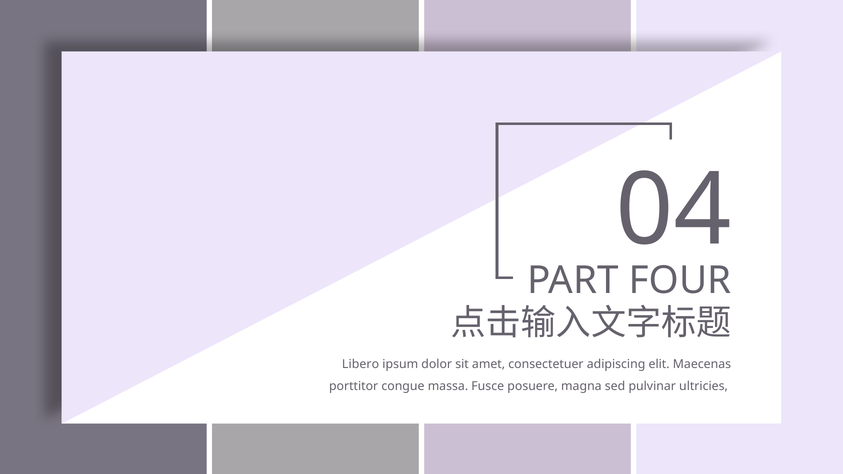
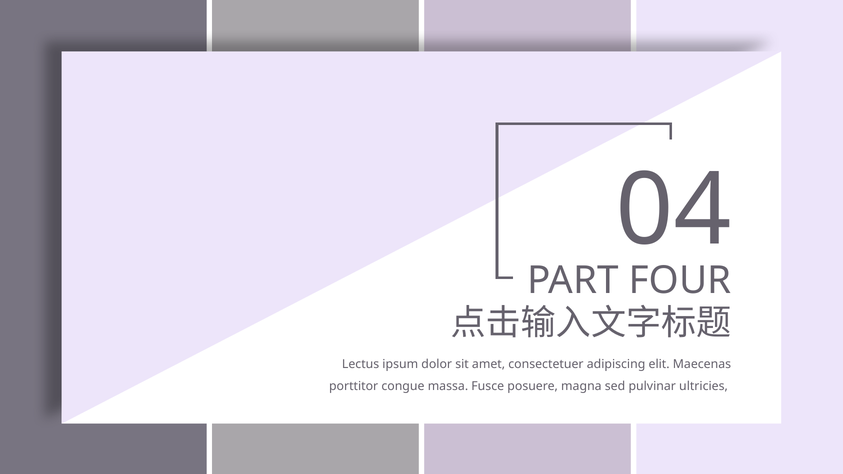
Libero: Libero -> Lectus (361, 364)
